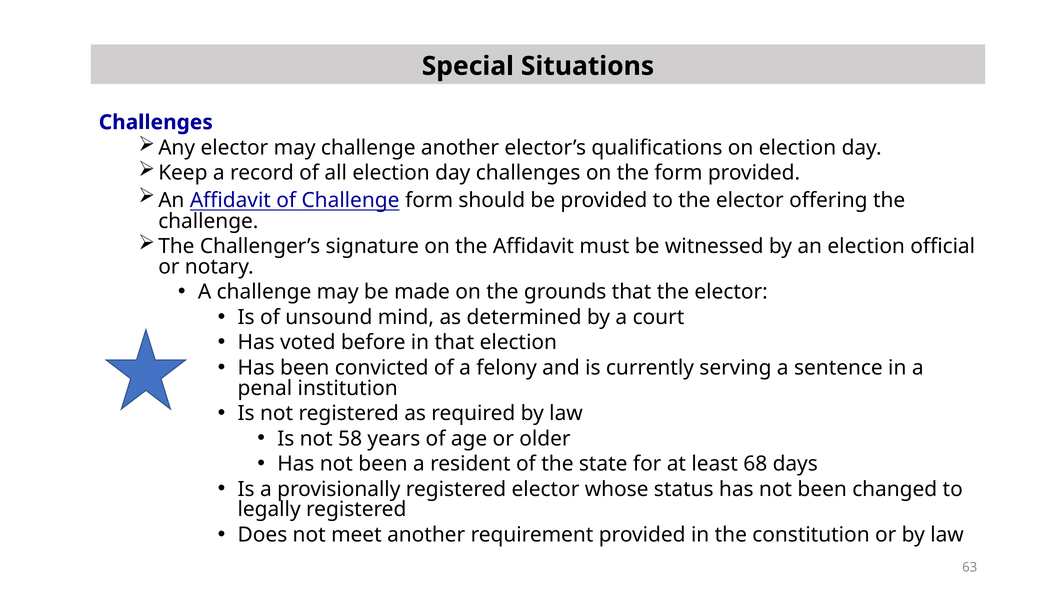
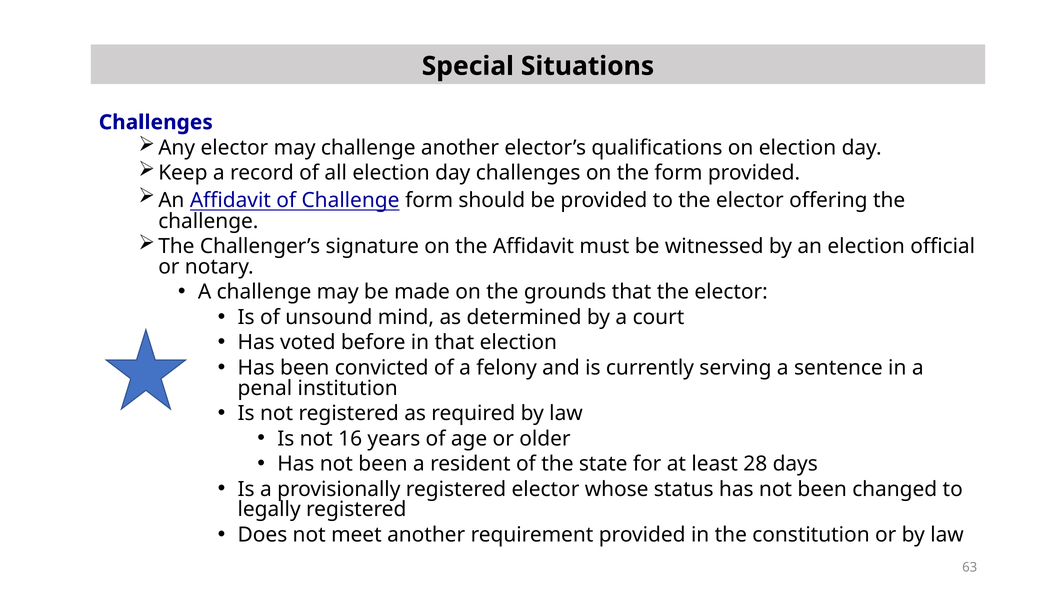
58: 58 -> 16 (350, 439)
68: 68 -> 28 (755, 464)
